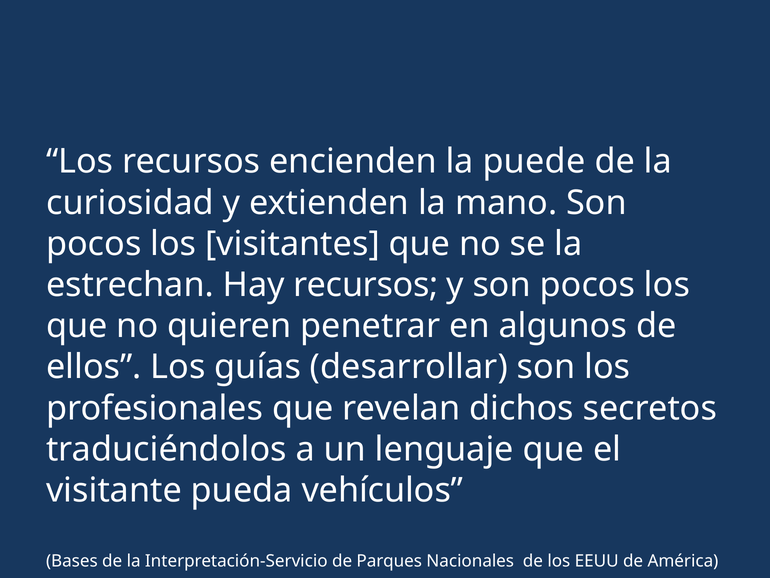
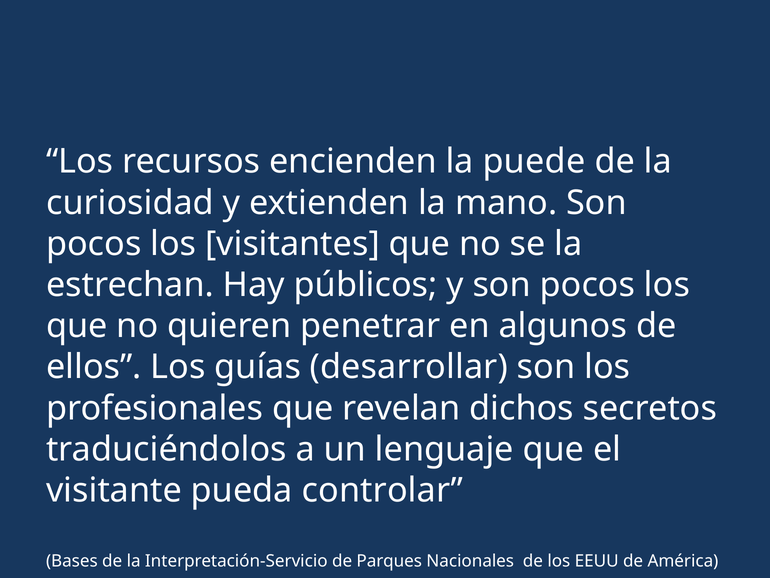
Hay recursos: recursos -> públicos (366, 285)
vehículos: vehículos -> controlar (382, 490)
